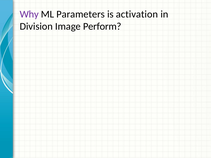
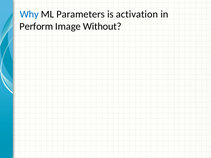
Why colour: purple -> blue (29, 14)
Division: Division -> Perform (36, 26)
Perform: Perform -> Without (102, 26)
